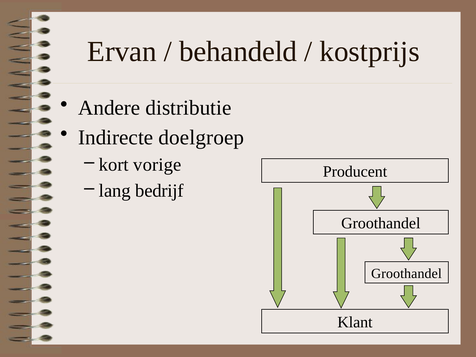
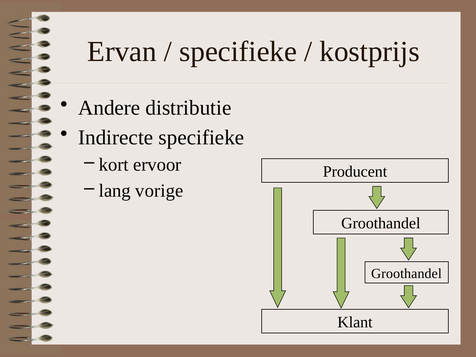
behandeld: behandeld -> specifieke (238, 52)
Indirecte doelgroep: doelgroep -> specifieke (201, 137)
vorige: vorige -> ervoor (157, 165)
bedrijf: bedrijf -> vorige (159, 191)
